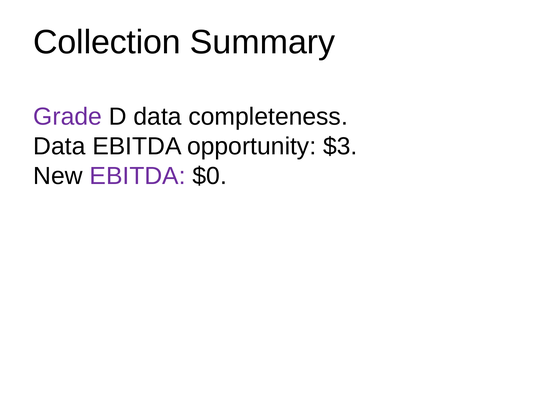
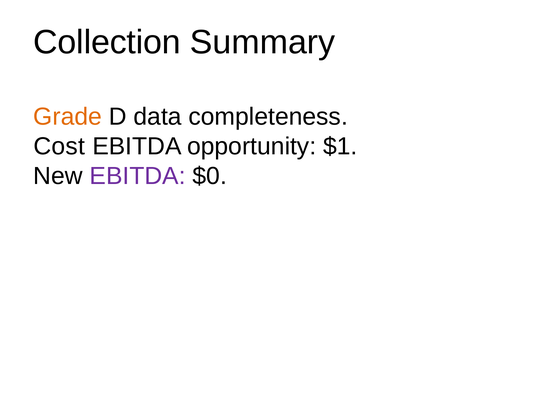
Grade colour: purple -> orange (68, 117)
Data: Data -> Cost (59, 146)
$3: $3 -> $1 (340, 146)
